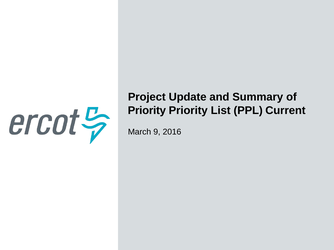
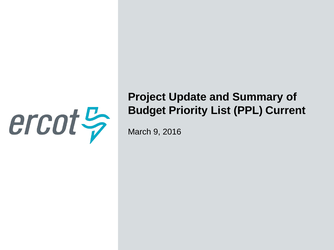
Priority: Priority -> Budget (147, 111)
